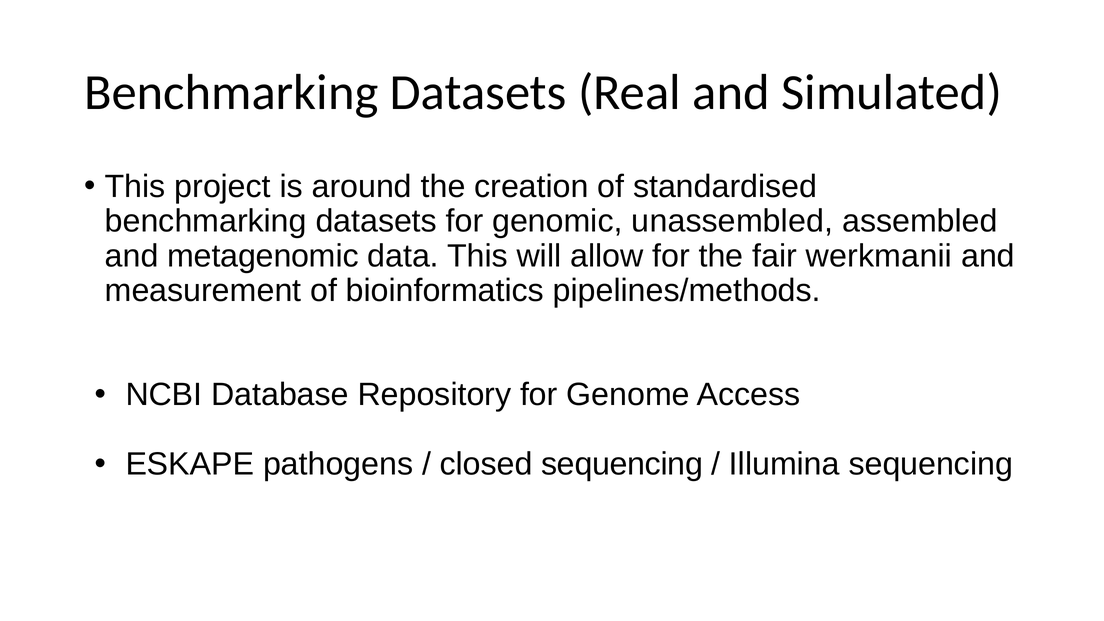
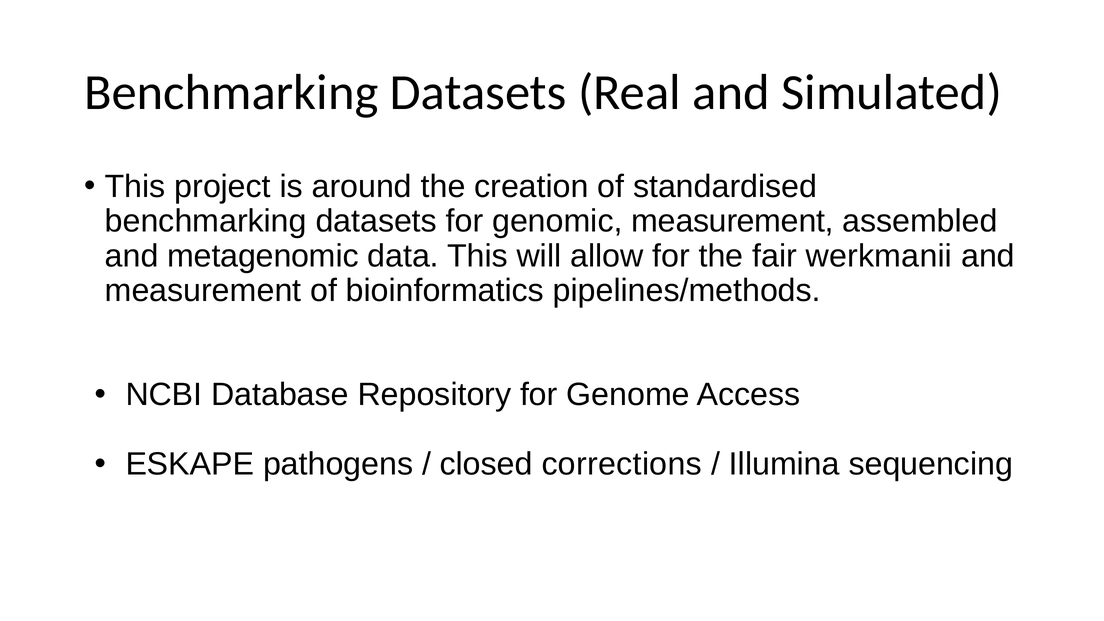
genomic unassembled: unassembled -> measurement (733, 221)
closed sequencing: sequencing -> corrections (622, 464)
